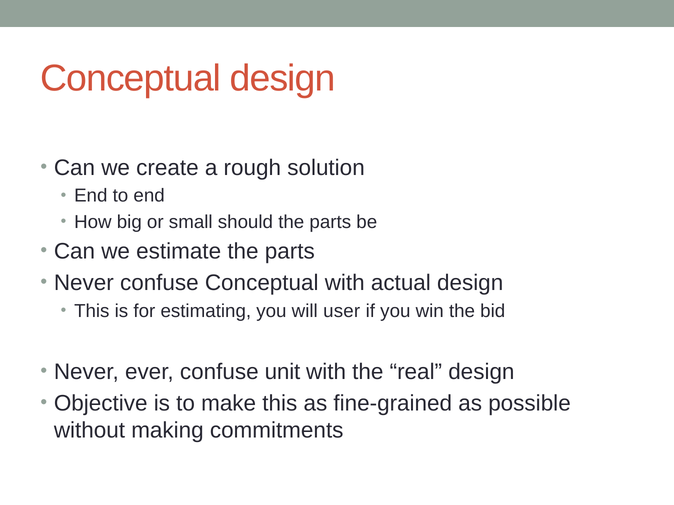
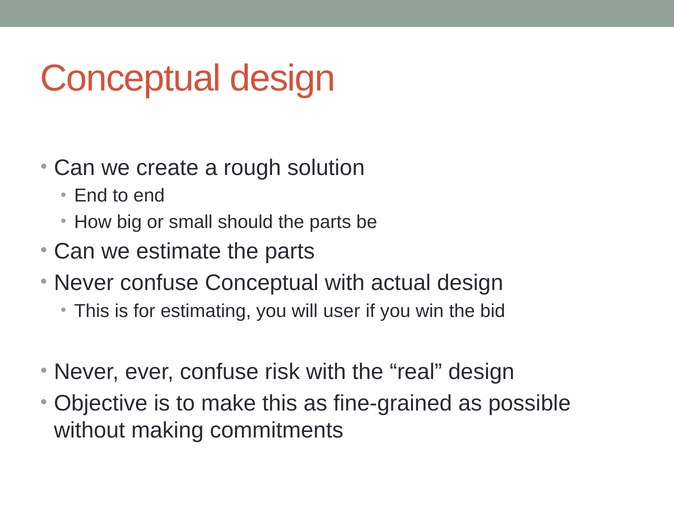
unit: unit -> risk (282, 372)
